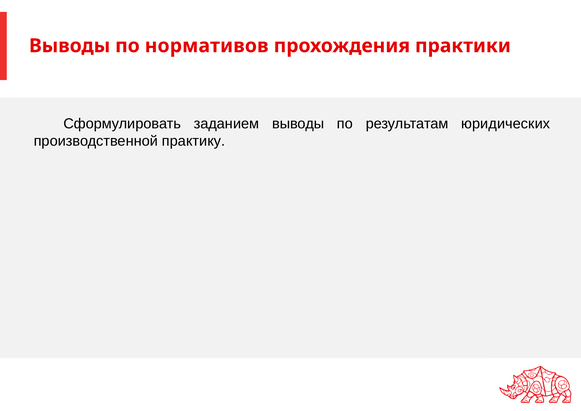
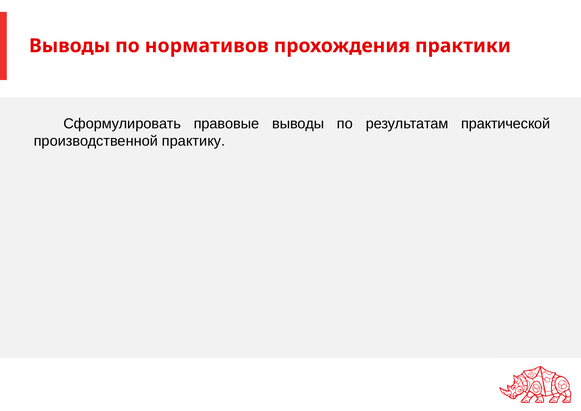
заданием: заданием -> правовые (226, 124)
юридических: юридических -> практической (506, 124)
